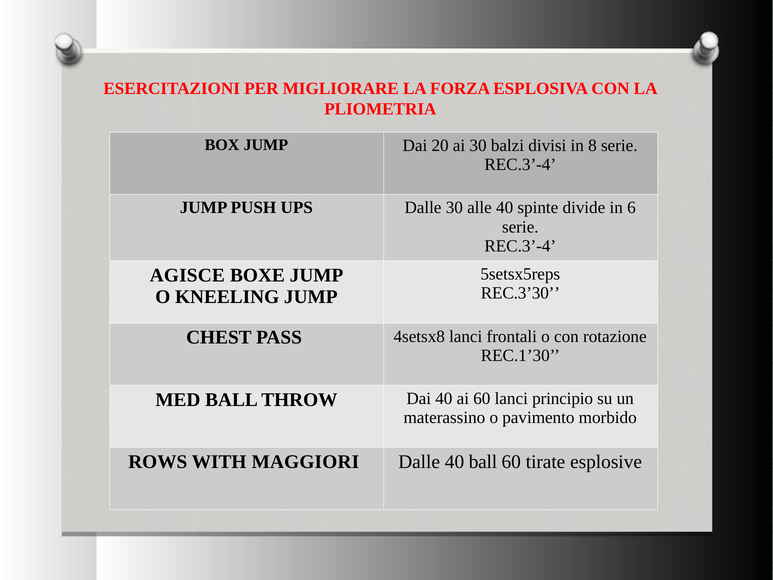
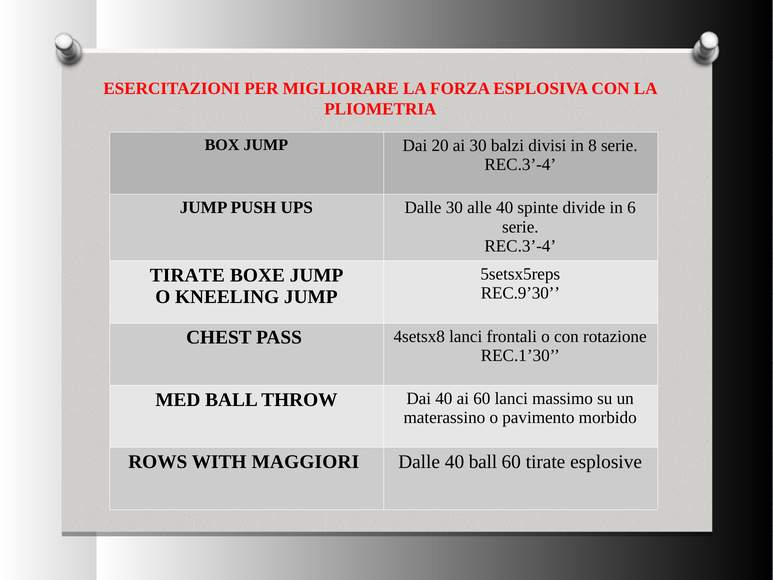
AGISCE: AGISCE -> TIRATE (187, 275)
REC.3’30: REC.3’30 -> REC.9’30 (520, 293)
principio: principio -> massimo (563, 398)
